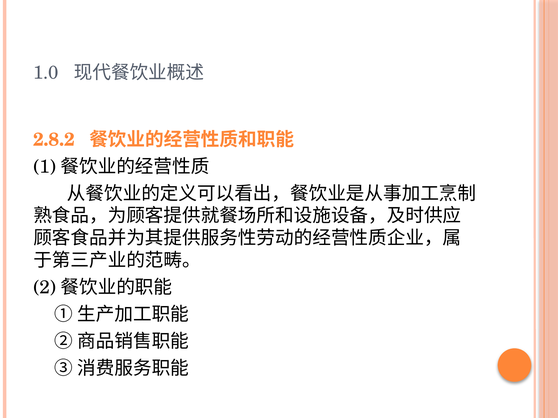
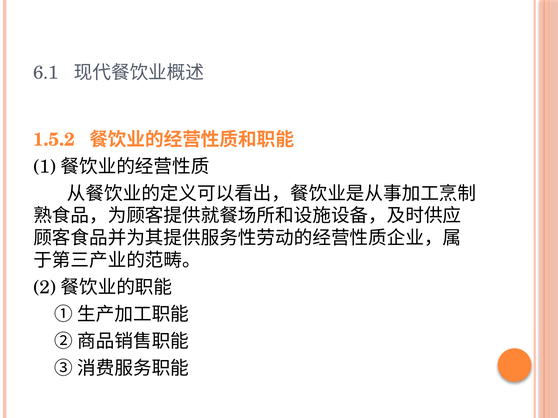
1.0: 1.0 -> 6.1 (46, 73)
2.8.2: 2.8.2 -> 1.5.2 (54, 140)
